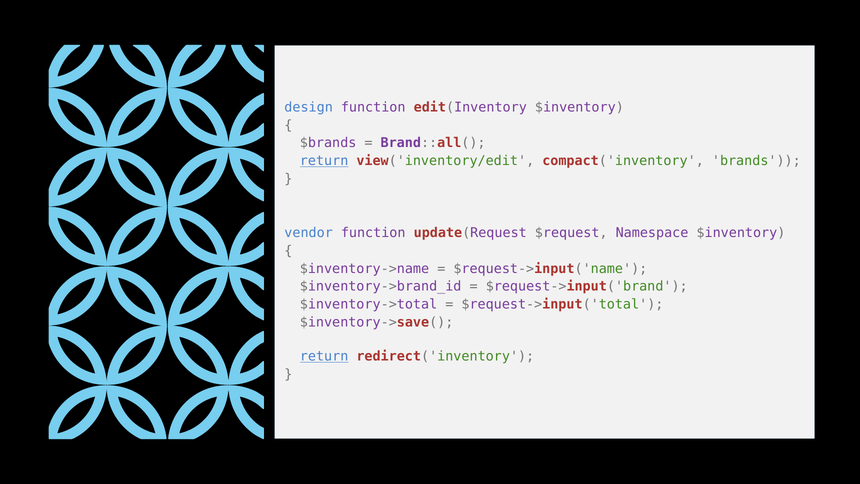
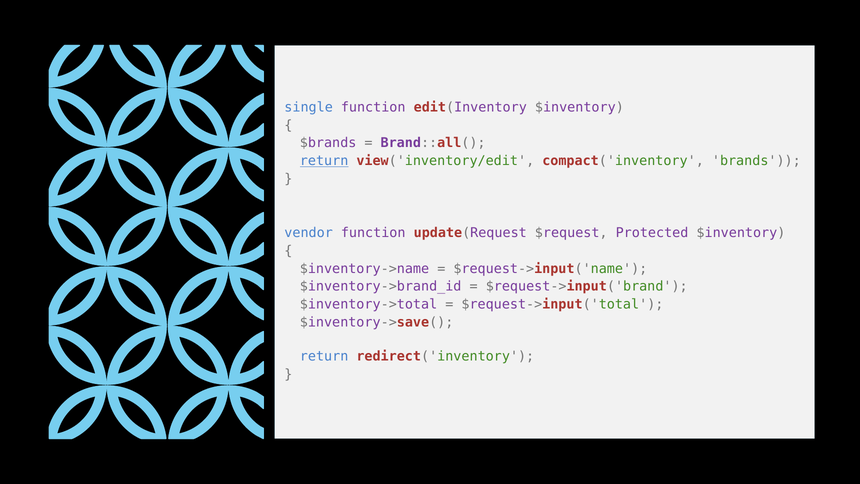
design: design -> single (309, 107)
Namespace: Namespace -> Protected (652, 233)
return underline: present -> none (324, 356)
